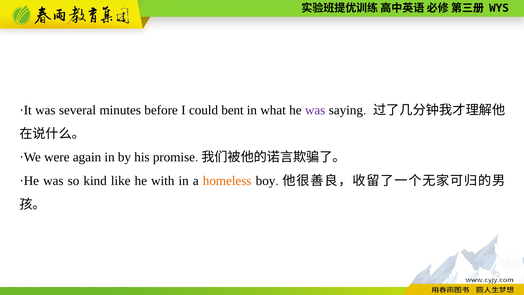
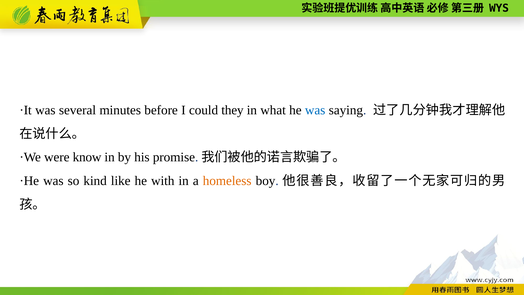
bent: bent -> they (232, 110)
was colour: purple -> blue (315, 110)
again: again -> know (87, 157)
